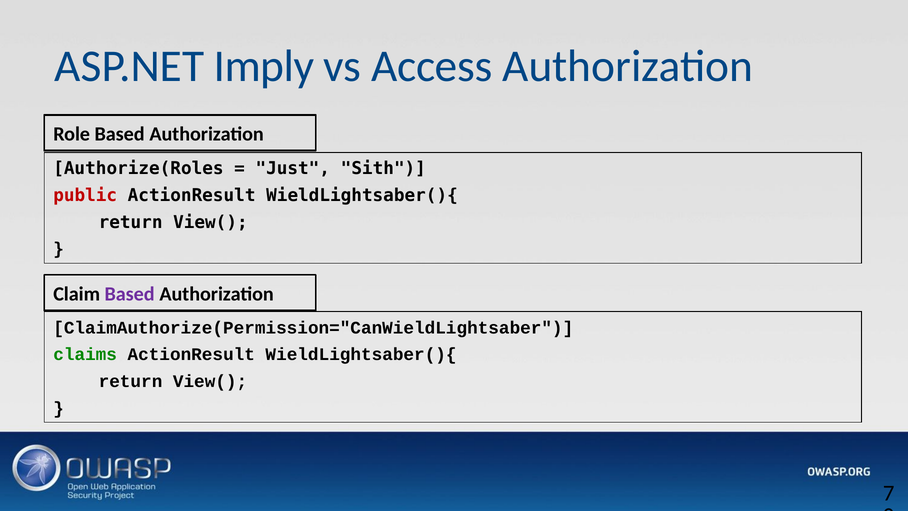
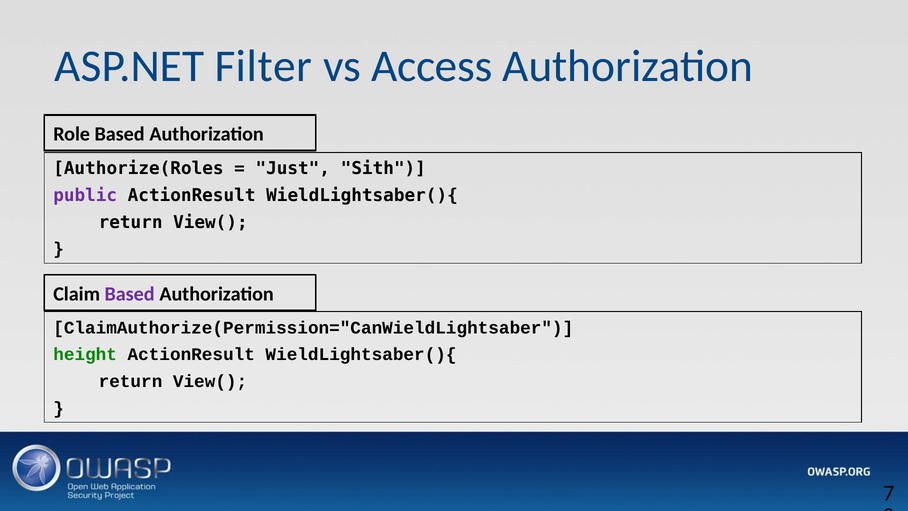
Imply: Imply -> Filter (263, 66)
public colour: red -> purple (85, 195)
claims: claims -> height (85, 354)
